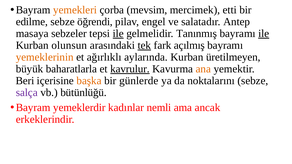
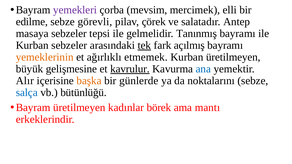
yemekleri colour: orange -> purple (75, 10)
etti: etti -> elli (230, 10)
öğrendi: öğrendi -> görevli (95, 22)
engel: engel -> çörek (154, 22)
ile underline: present -> none (118, 34)
ile underline: present -> none (264, 34)
Kurban olunsun: olunsun -> sebzeler (69, 45)
aylarında: aylarında -> etmemek (146, 57)
baharatlarla: baharatlarla -> gelişmesine (71, 69)
ana colour: orange -> blue (203, 69)
Beri: Beri -> Alır (25, 81)
salça colour: purple -> blue (27, 93)
Bayram yemeklerdir: yemeklerdir -> üretilmeyen (79, 108)
nemli: nemli -> börek (159, 108)
ancak: ancak -> mantı (207, 108)
